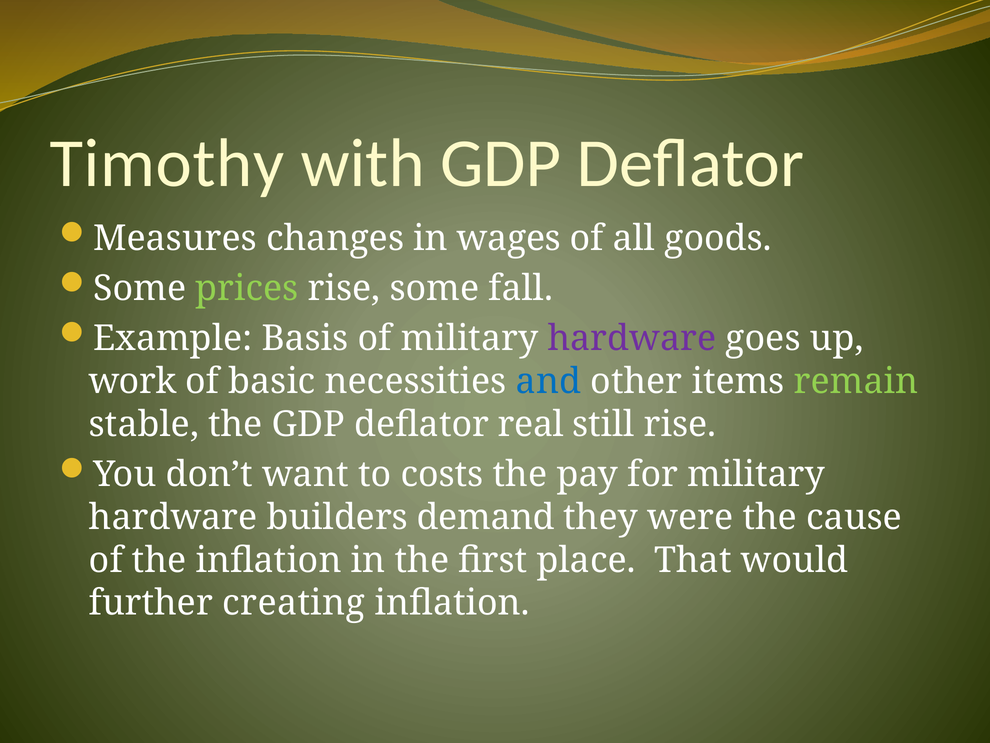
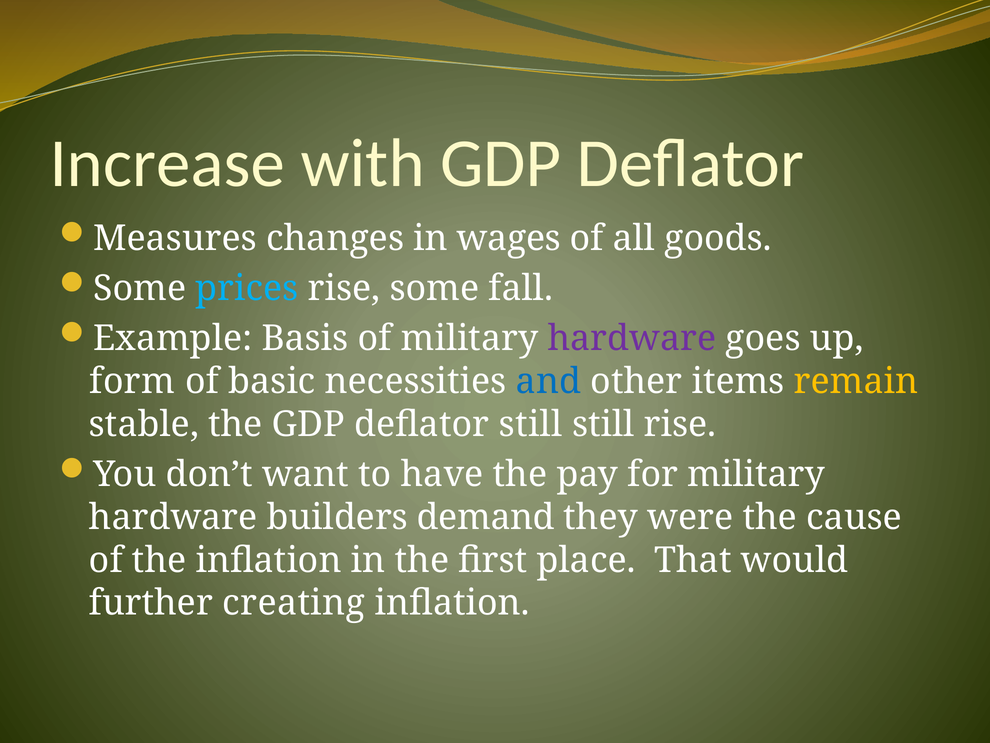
Timothy: Timothy -> Increase (167, 164)
prices colour: light green -> light blue (247, 288)
work: work -> form (132, 381)
remain colour: light green -> yellow (856, 381)
deflator real: real -> still (531, 424)
costs: costs -> have (442, 474)
